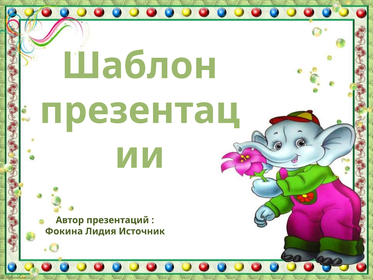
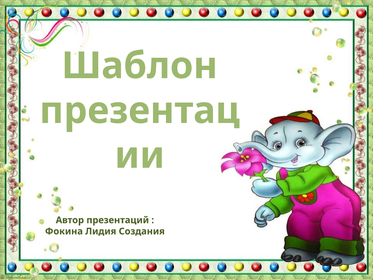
Источник: Источник -> Создания (142, 231)
